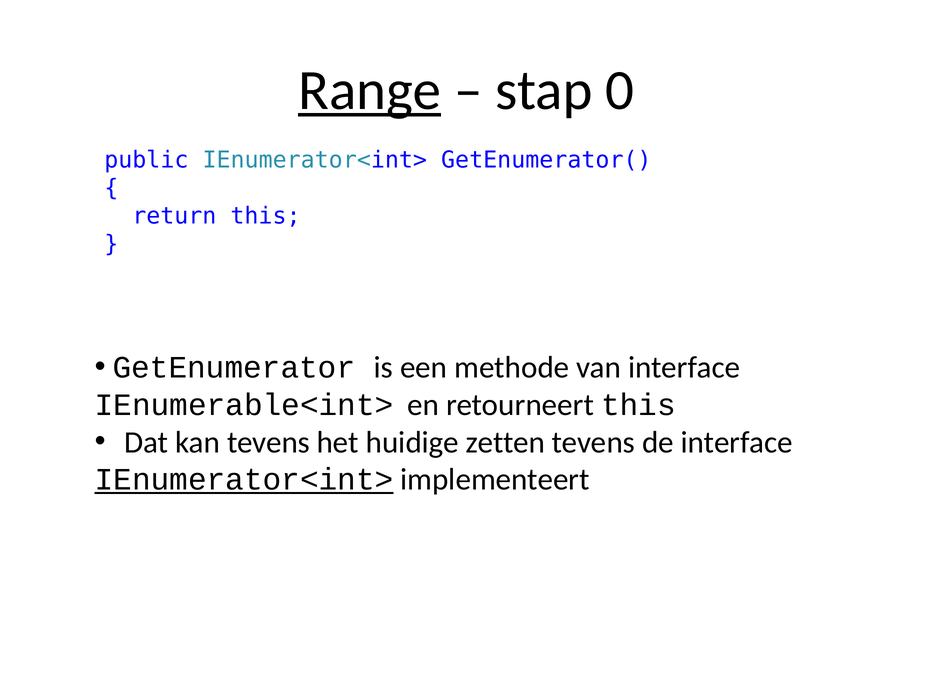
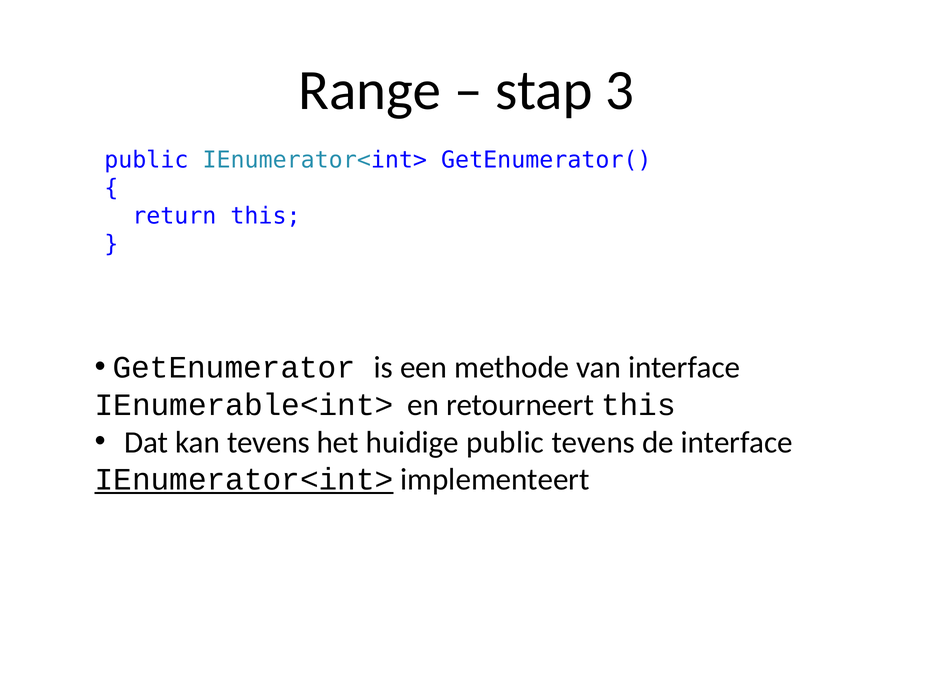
Range underline: present -> none (370, 90)
0: 0 -> 3 (620, 90)
huidige zetten: zetten -> public (505, 442)
